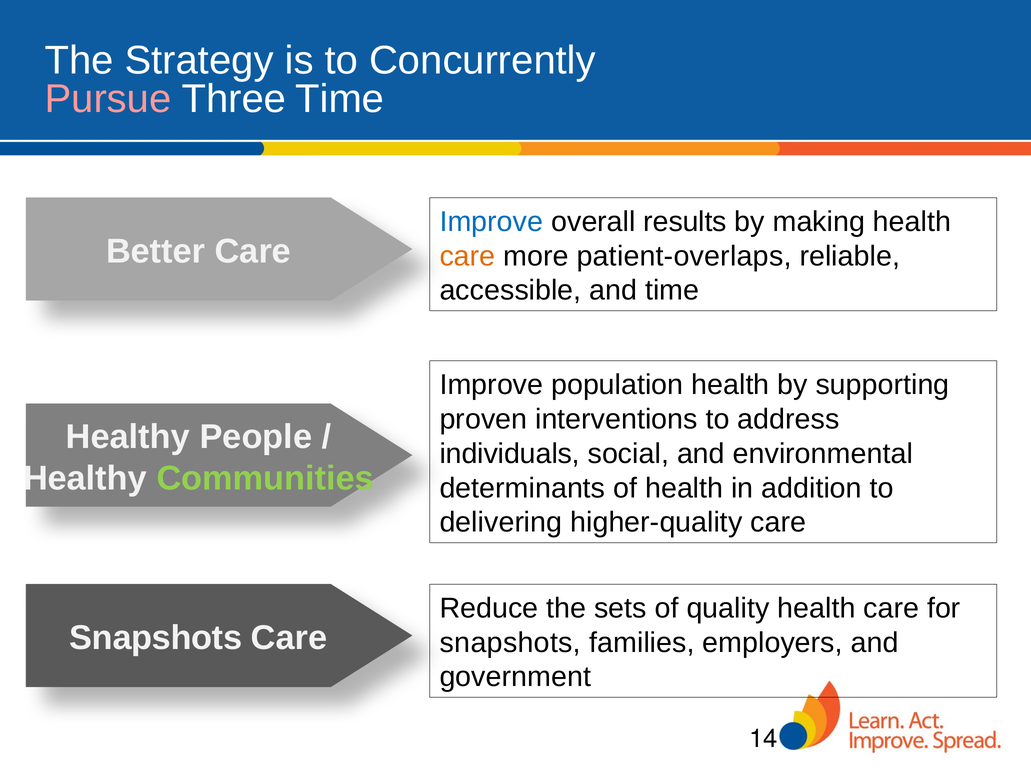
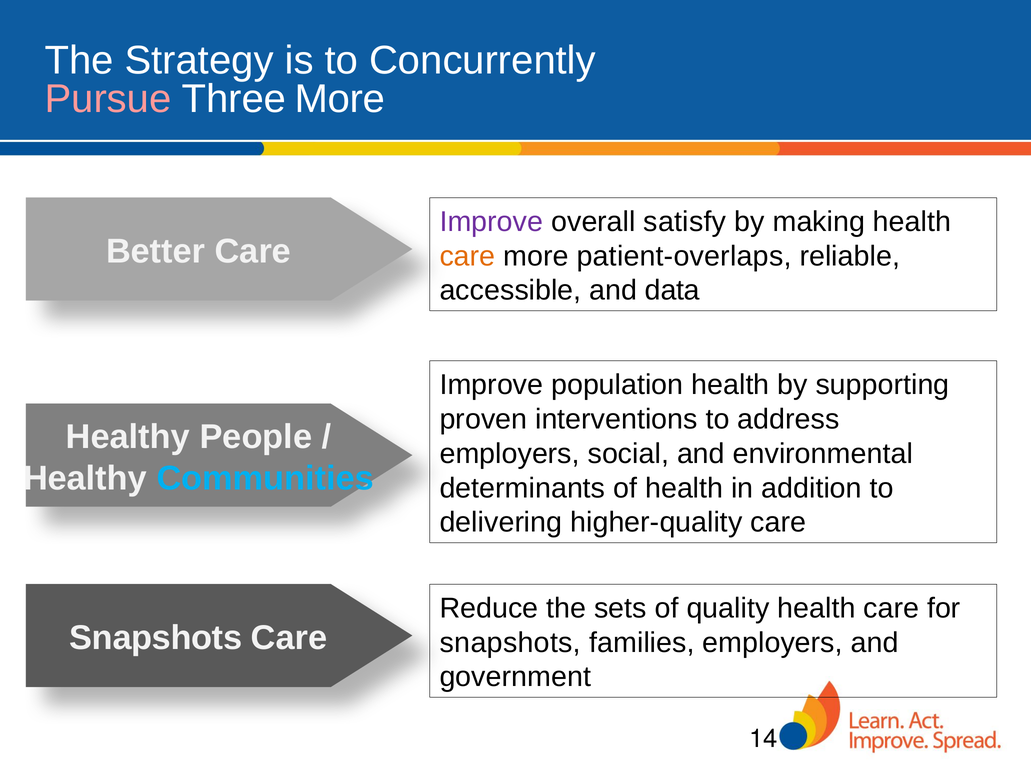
Three Time: Time -> More (340, 99)
Improve colour: blue -> purple (491, 222)
results: results -> satisfy (685, 222)
and time: time -> data (672, 291)
individuals: individuals -> employers (510, 454)
Communities colour: light green -> light blue (265, 478)
